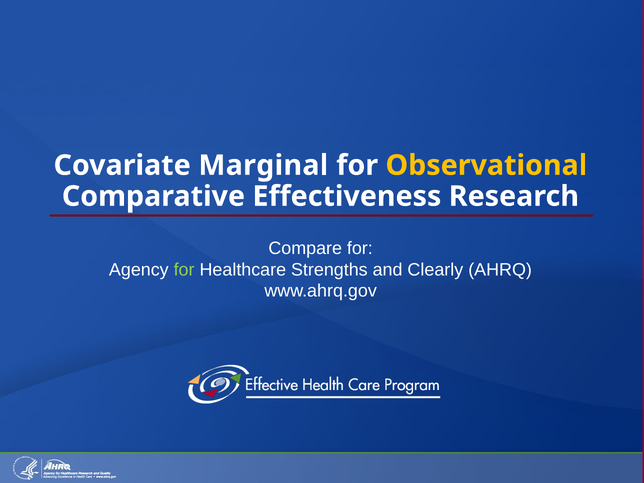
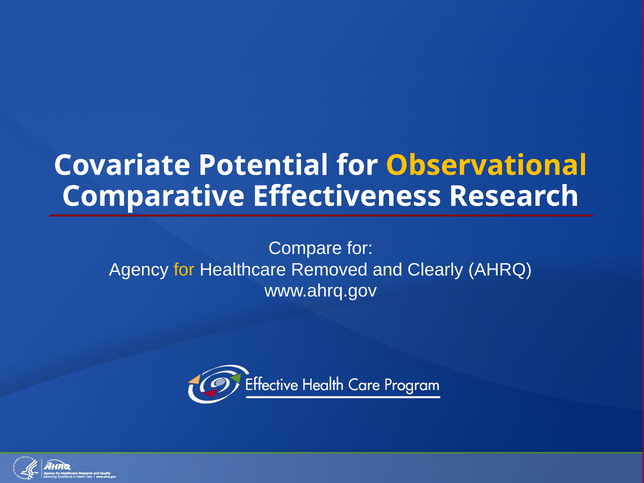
Marginal: Marginal -> Potential (264, 165)
for colour: light green -> yellow (184, 270)
Strengths: Strengths -> Removed (329, 270)
